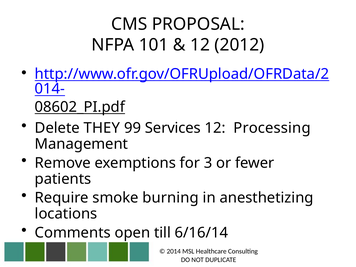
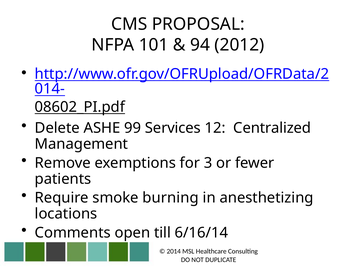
12: 12 -> 94 (200, 45)
THEY: THEY -> ASHE (102, 128)
Processing: Processing -> Centralized (272, 128)
